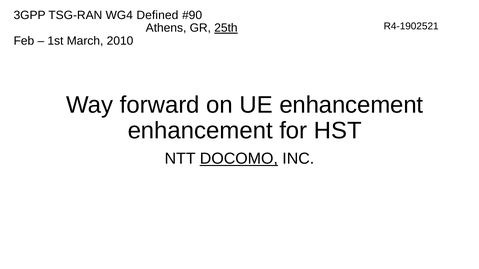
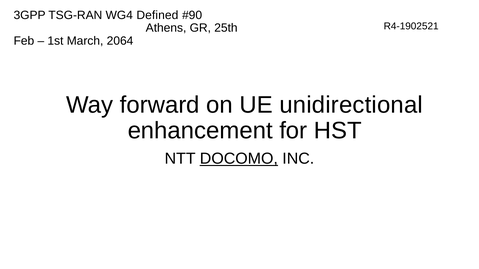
25th underline: present -> none (226, 28)
2010: 2010 -> 2064 (120, 41)
UE enhancement: enhancement -> unidirectional (351, 105)
